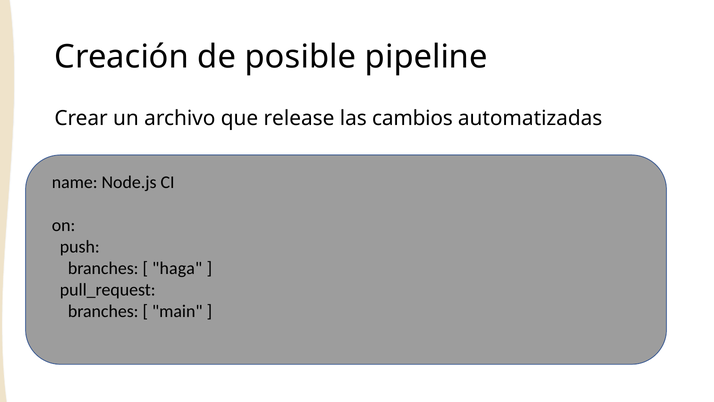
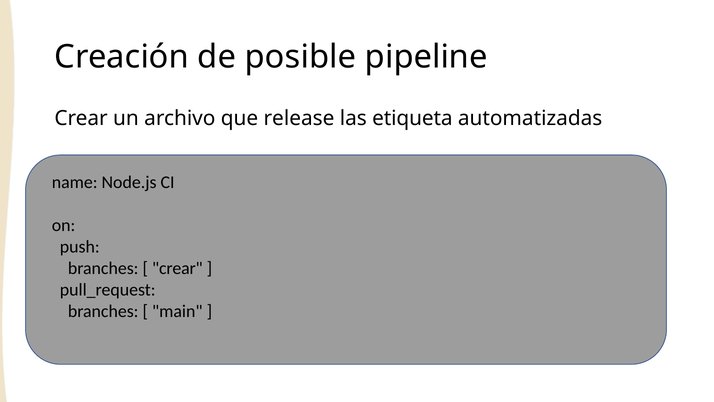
cambios: cambios -> etiqueta (412, 118)
haga: haga -> crear (177, 268)
